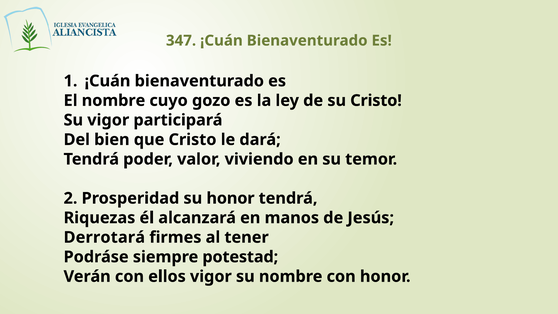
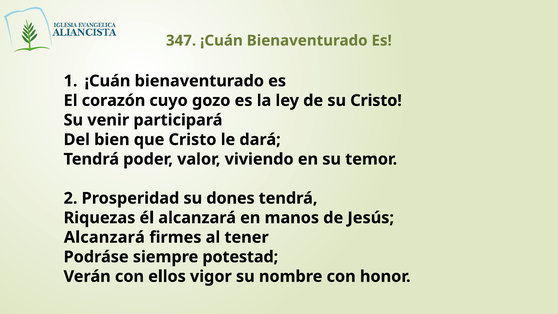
El nombre: nombre -> corazón (114, 100)
Su vigor: vigor -> venir (108, 120)
su honor: honor -> dones (230, 198)
Derrotará: Derrotará -> Alcanzará (104, 237)
